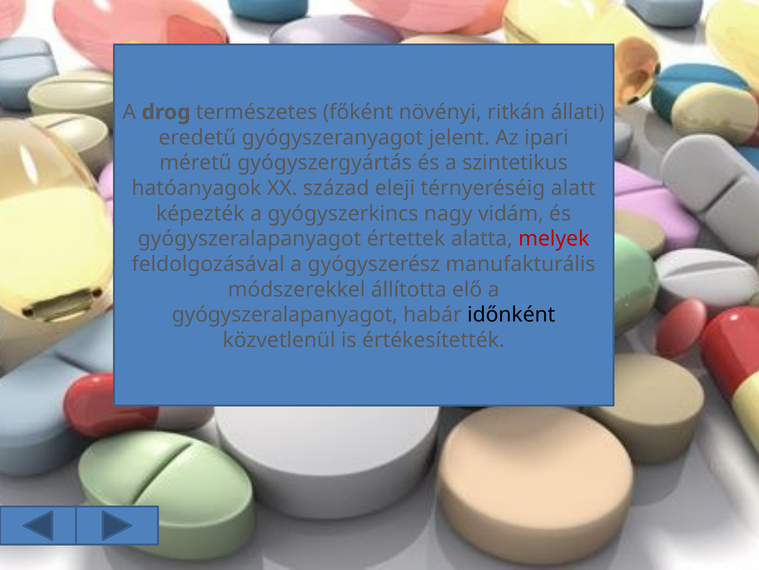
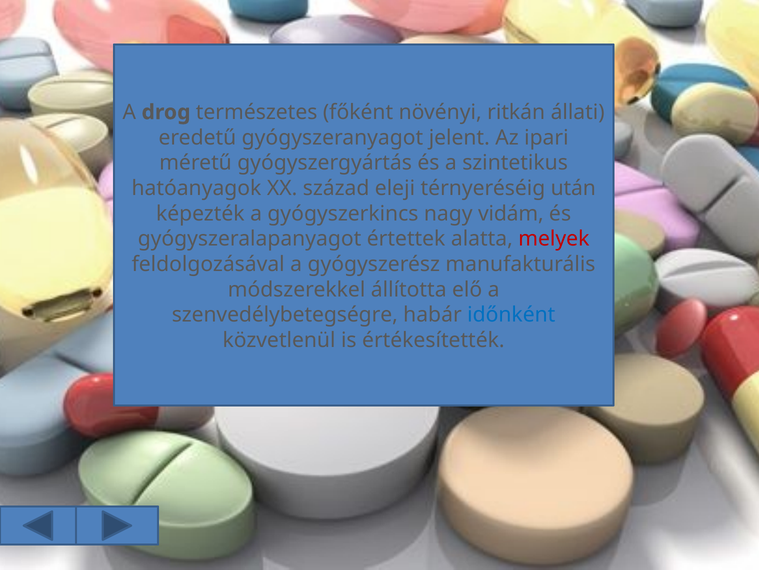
alatt: alatt -> után (573, 188)
gyógyszeralapanyagot: gyógyszeralapanyagot -> szenvedélybetegségre (285, 315)
időnként colour: black -> blue (511, 315)
